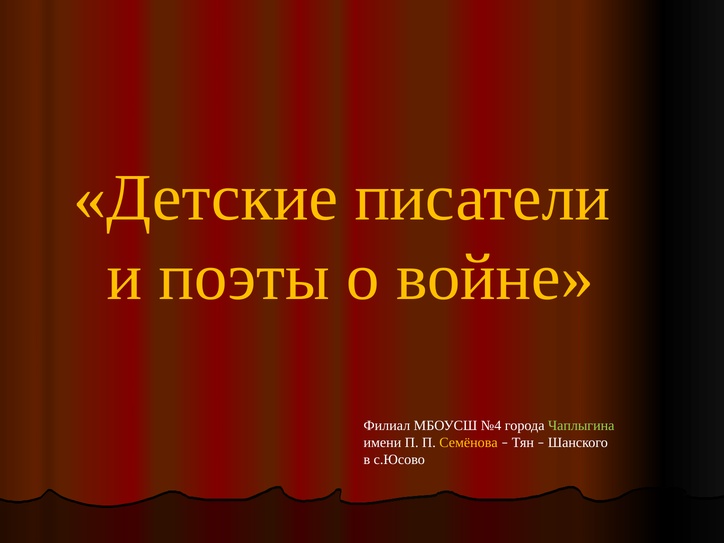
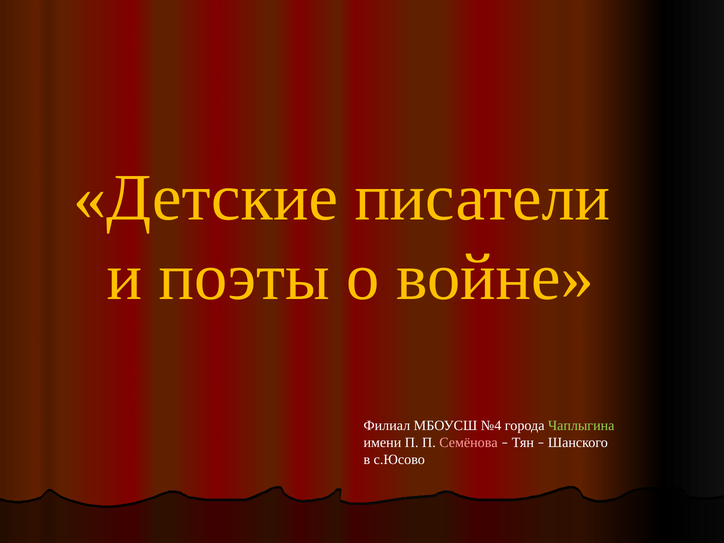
Семёнова colour: yellow -> pink (469, 443)
